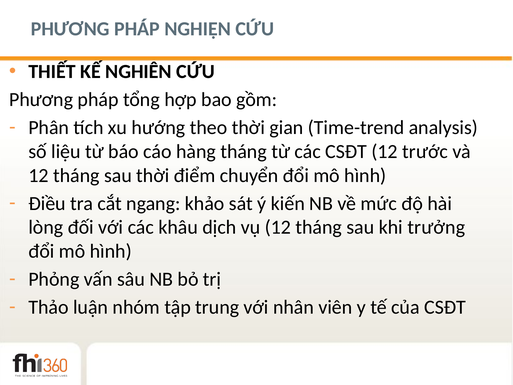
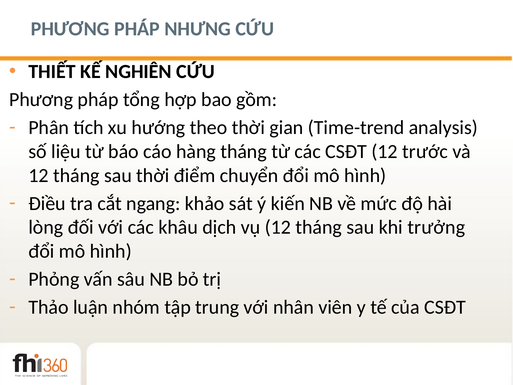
NGHIỆN: NGHIỆN -> NHƯNG (198, 29)
